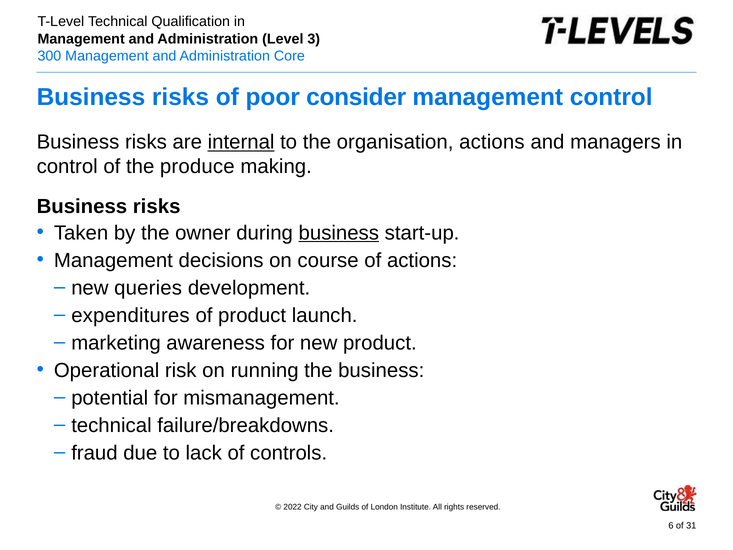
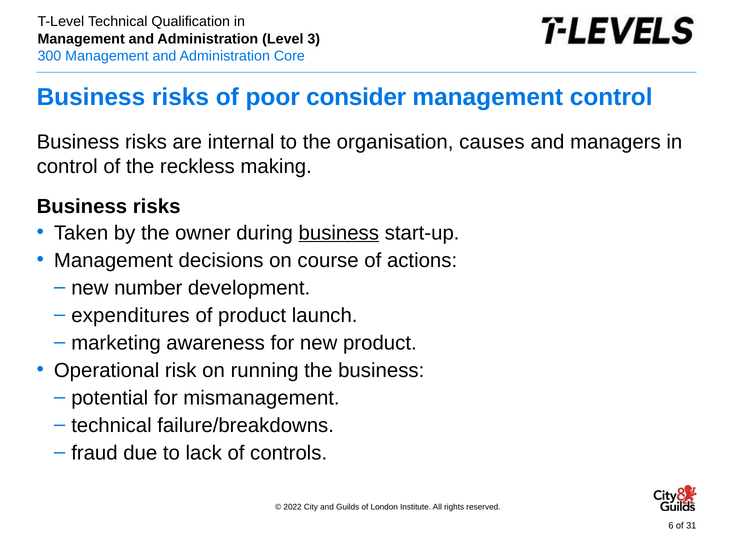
internal underline: present -> none (241, 142)
organisation actions: actions -> causes (492, 142)
produce: produce -> reckless (197, 167)
queries: queries -> number (148, 288)
